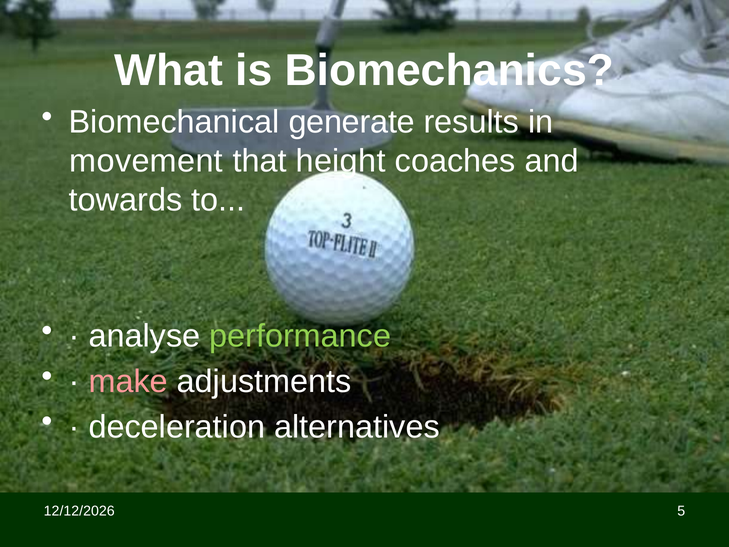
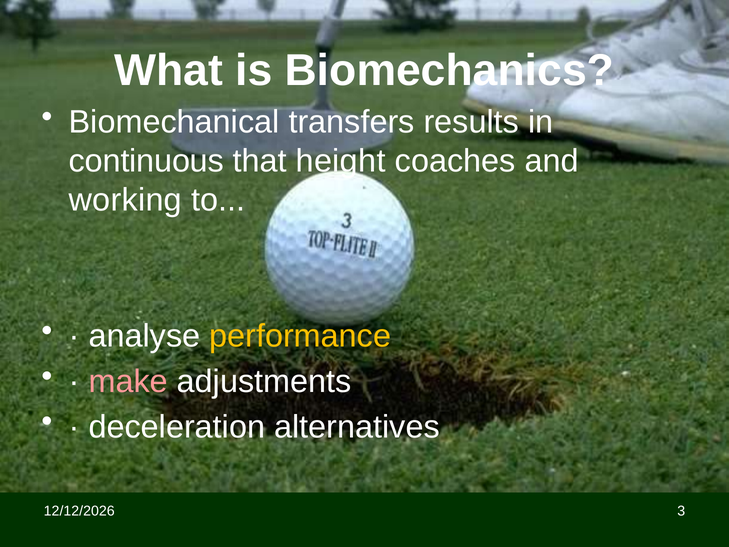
generate: generate -> transfers (352, 122)
movement: movement -> continuous (146, 161)
towards: towards -> working (125, 200)
performance colour: light green -> yellow (300, 336)
5: 5 -> 3 (681, 511)
